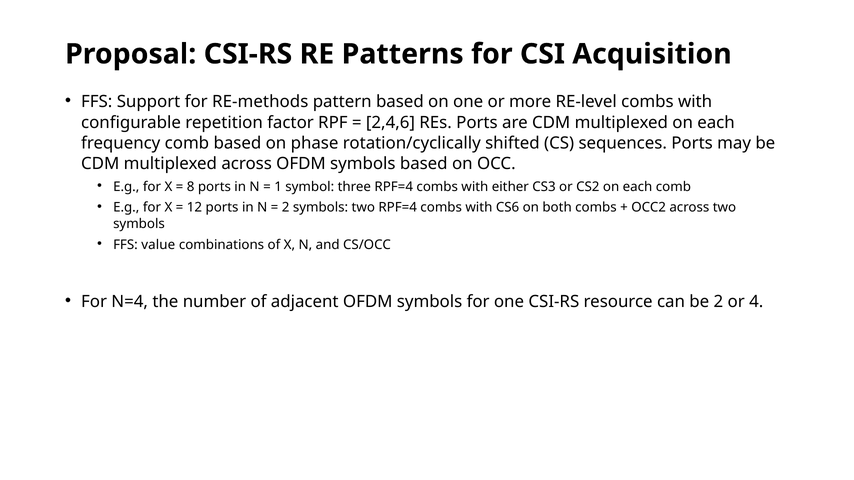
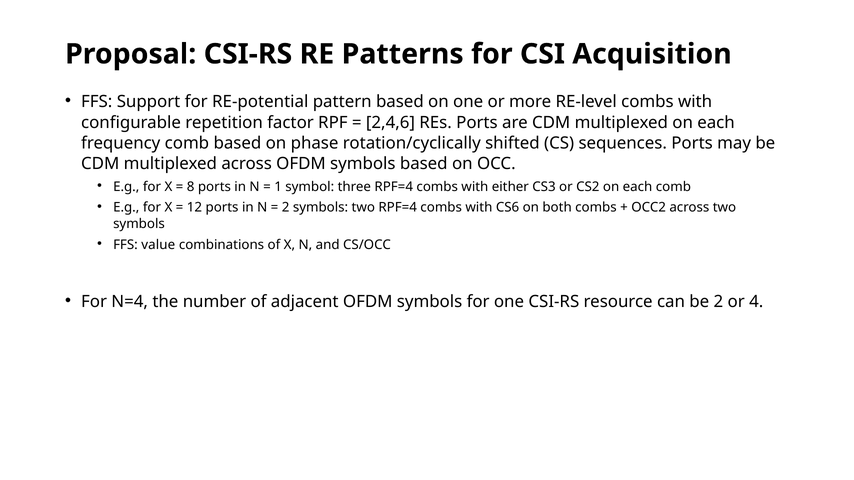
RE-methods: RE-methods -> RE-potential (260, 102)
